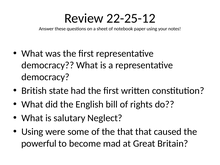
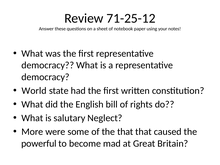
22-25-12: 22-25-12 -> 71-25-12 (131, 18)
British: British -> World (34, 91)
Using: Using -> More (32, 132)
